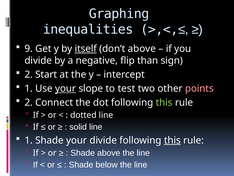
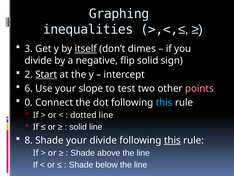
9: 9 -> 3 (29, 49)
don’t above: above -> dimes (142, 49)
flip than: than -> solid (148, 60)
Start underline: none -> present (46, 74)
1: 1 -> 6 (29, 88)
your underline: present -> none (66, 88)
2: 2 -> 0 (29, 102)
this colour: light green -> light blue (164, 102)
1: 1 -> 8 (29, 140)
